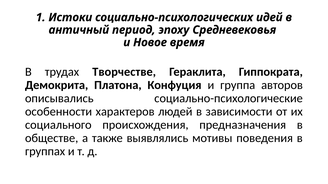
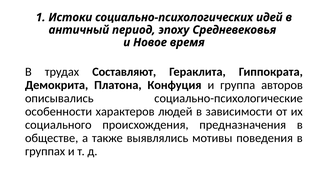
Творчестве: Творчестве -> Составляют (124, 72)
